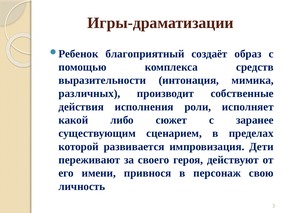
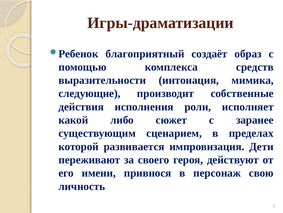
различных: различных -> следующие (89, 93)
